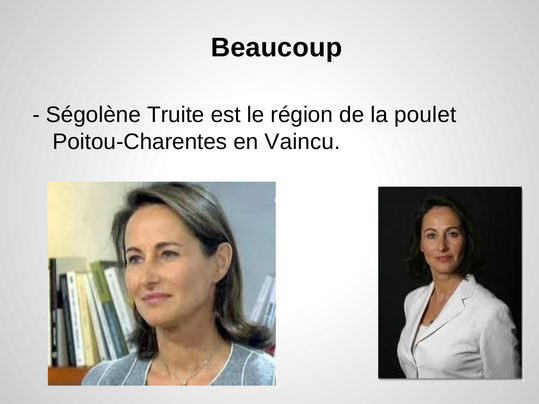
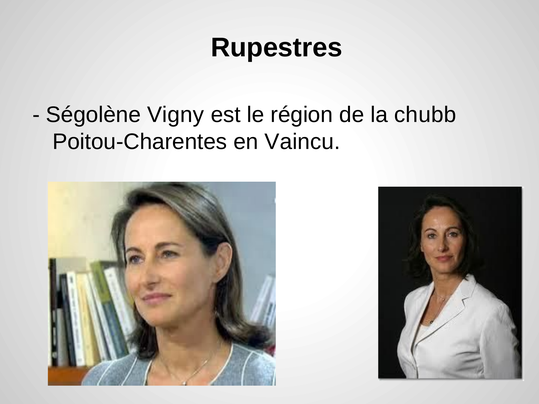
Beaucoup: Beaucoup -> Rupestres (277, 48)
Truite: Truite -> Vigny (176, 115)
poulet: poulet -> chubb (425, 115)
